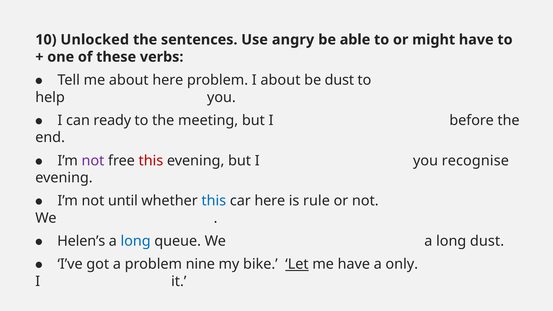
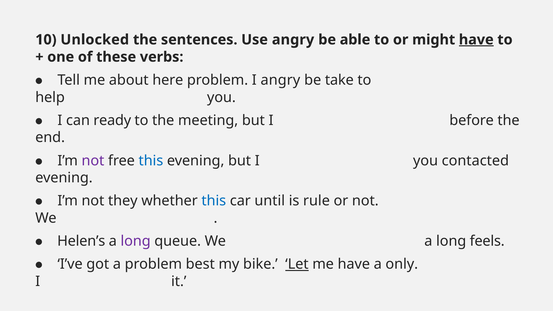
have underline: none -> present (476, 40)
I about: about -> angry (280, 80)
be dust: dust -> take (339, 80)
this colour: red -> blue (151, 161)
recognise: recognise -> contacted (475, 161)
until: until -> they (123, 201)
car here: here -> until (270, 201)
long colour: blue -> purple (136, 241)
long dust: dust -> feels (487, 241)
nine: nine -> best (200, 264)
